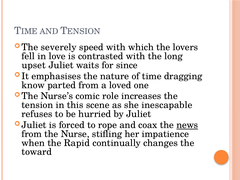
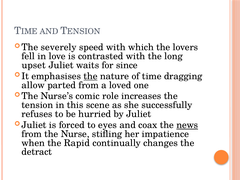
the underline: none -> present (91, 76)
know: know -> allow (33, 85)
inescapable: inescapable -> successfully (167, 105)
rope: rope -> eyes (108, 125)
toward: toward -> detract (37, 152)
